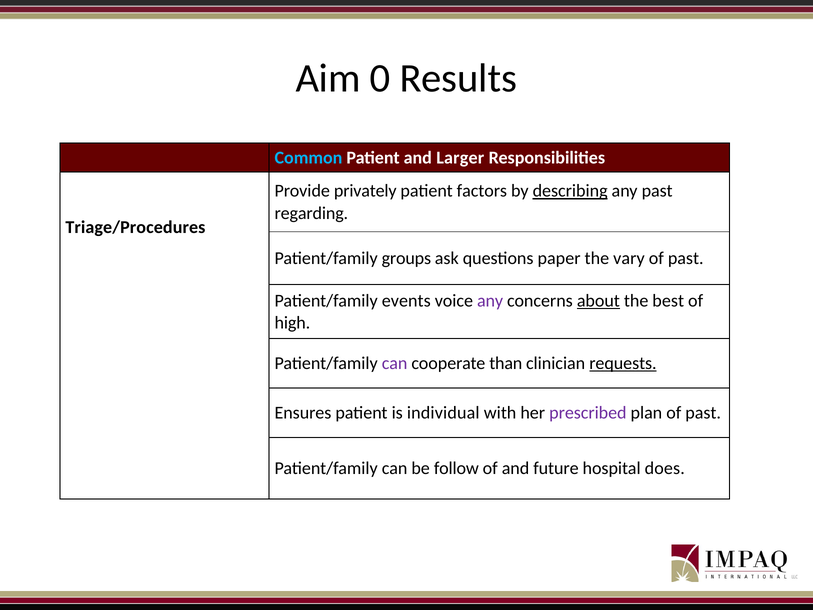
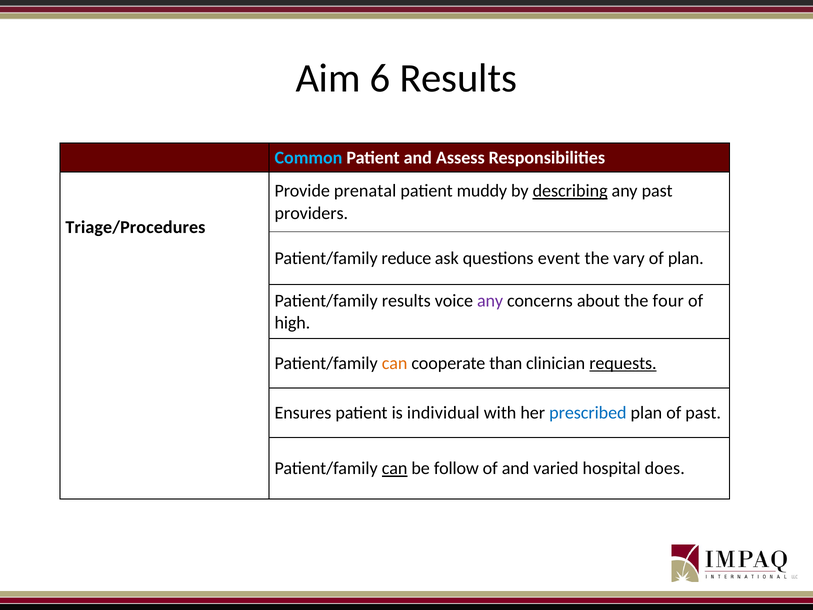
0: 0 -> 6 (380, 78)
Larger: Larger -> Assess (460, 158)
privately: privately -> prenatal (365, 191)
factors: factors -> muddy (482, 191)
regarding: regarding -> providers (311, 213)
groups: groups -> reduce (406, 258)
paper: paper -> event (559, 258)
past: past -> plan (686, 258)
Patient/family events: events -> results (406, 301)
about underline: present -> none (598, 301)
best: best -> four (668, 301)
can colour: purple -> orange (395, 363)
prescribed colour: purple -> blue (588, 413)
can underline: none -> present (395, 468)
future: future -> varied (556, 468)
